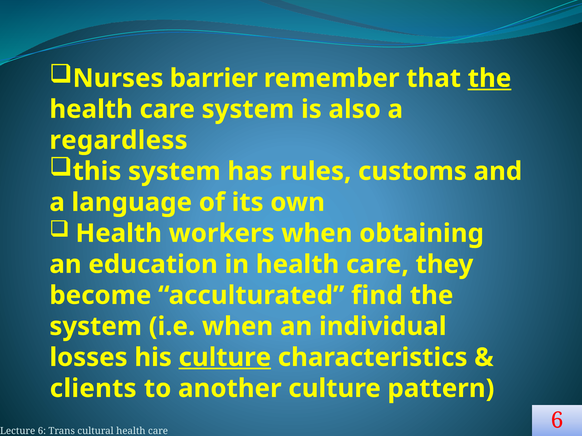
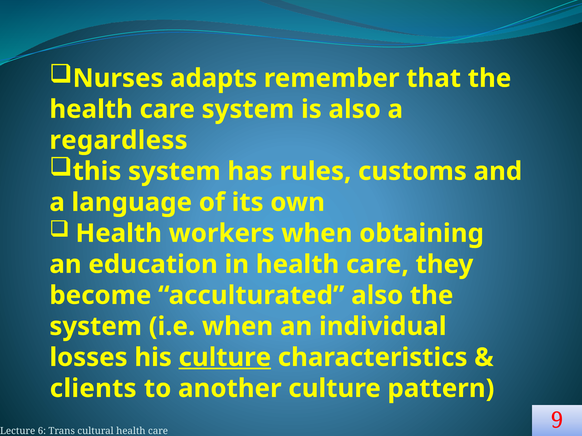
barrier: barrier -> adapts (214, 78)
the underline: present -> none (490, 78)
acculturated find: find -> also (377, 296)
6: 6 -> 9 (557, 421)
